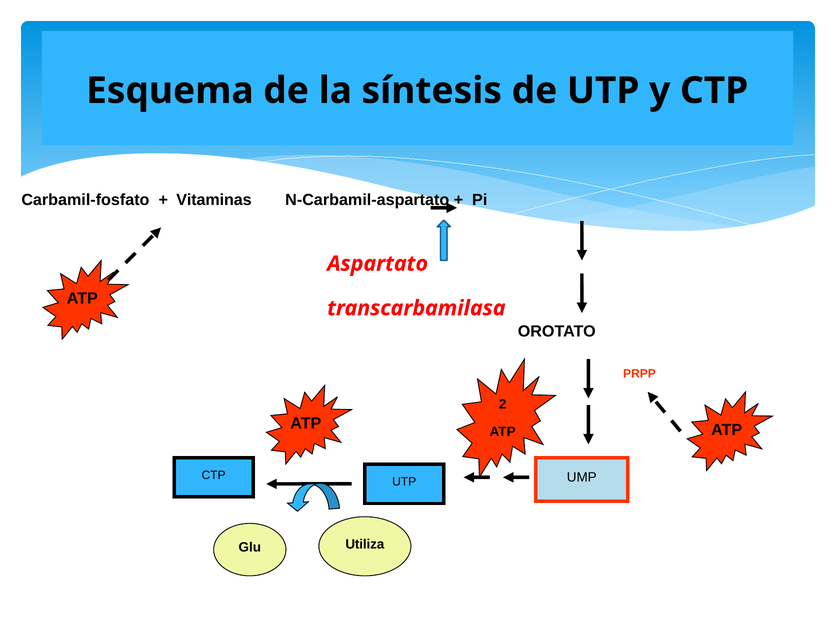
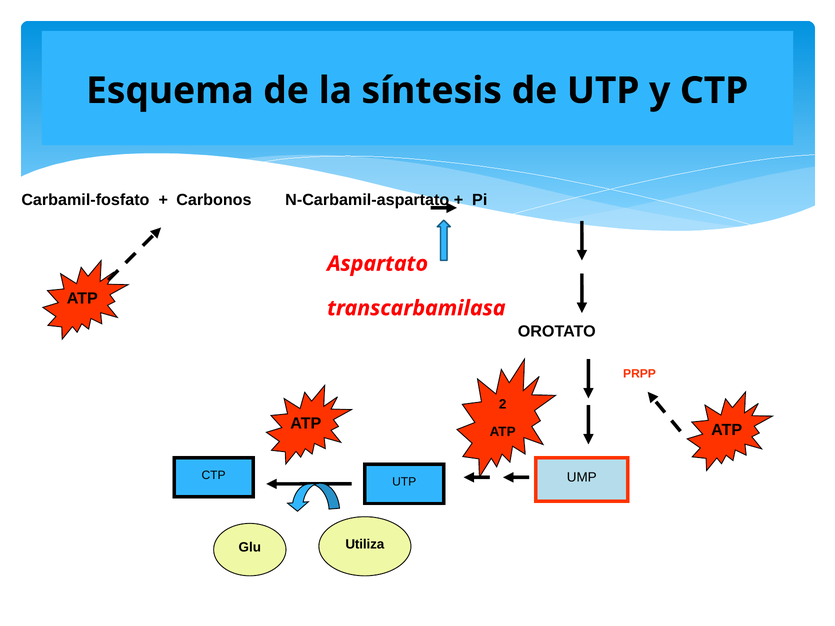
Vitaminas: Vitaminas -> Carbonos (214, 200)
